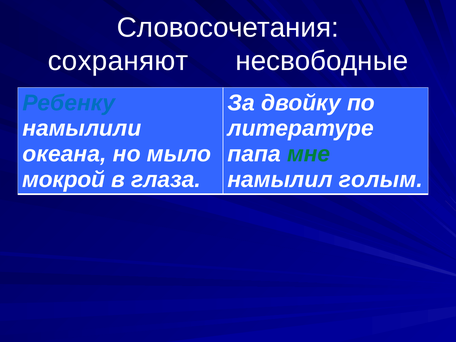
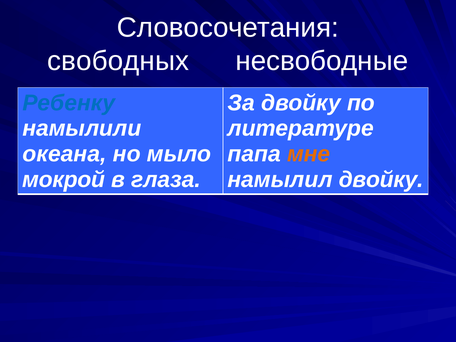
сохраняют: сохраняют -> свободных (118, 61)
мне colour: green -> orange (309, 154)
намылил голым: голым -> двойку (381, 179)
